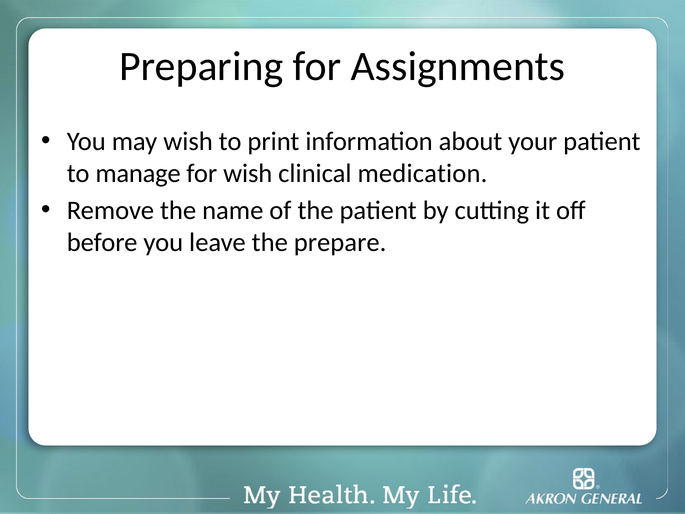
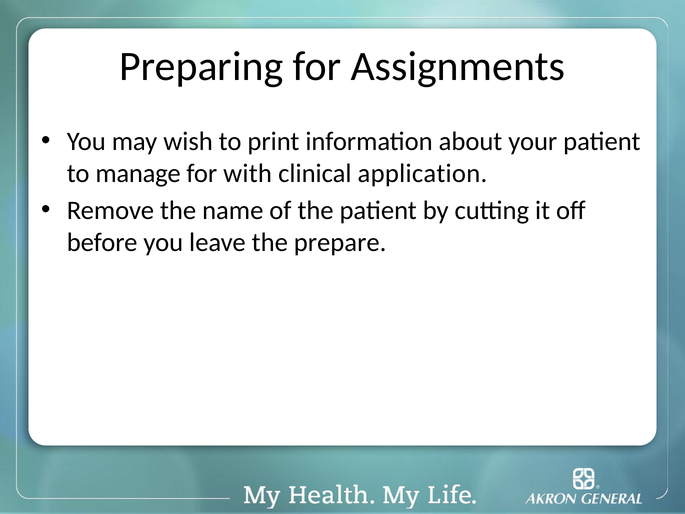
for wish: wish -> with (248, 173)
medication: medication -> application (422, 173)
